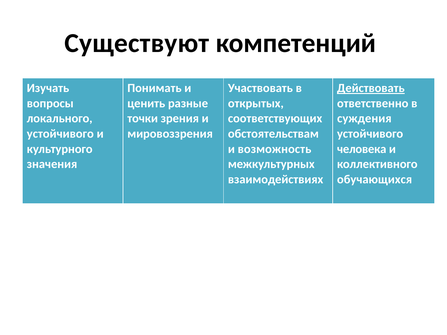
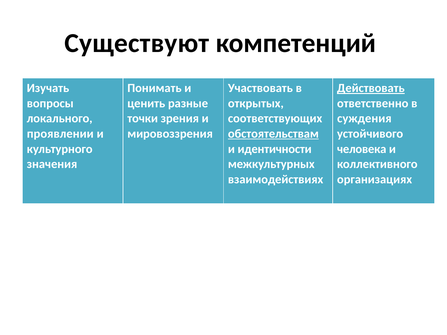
устойчивого: устойчивого -> проявлении (60, 134)
обстоятельствам underline: none -> present (273, 134)
возможность: возможность -> идентичности (275, 149)
обучающихся: обучающихся -> организациях (375, 179)
